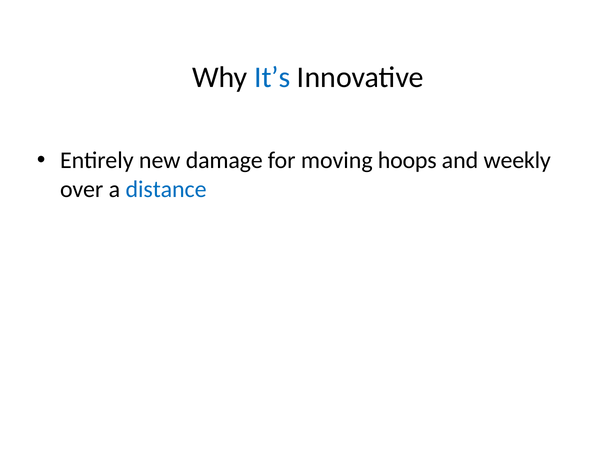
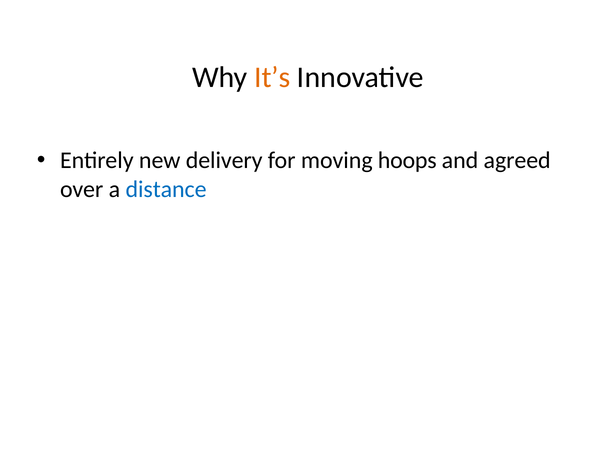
It’s colour: blue -> orange (272, 78)
damage: damage -> delivery (224, 160)
weekly: weekly -> agreed (517, 160)
